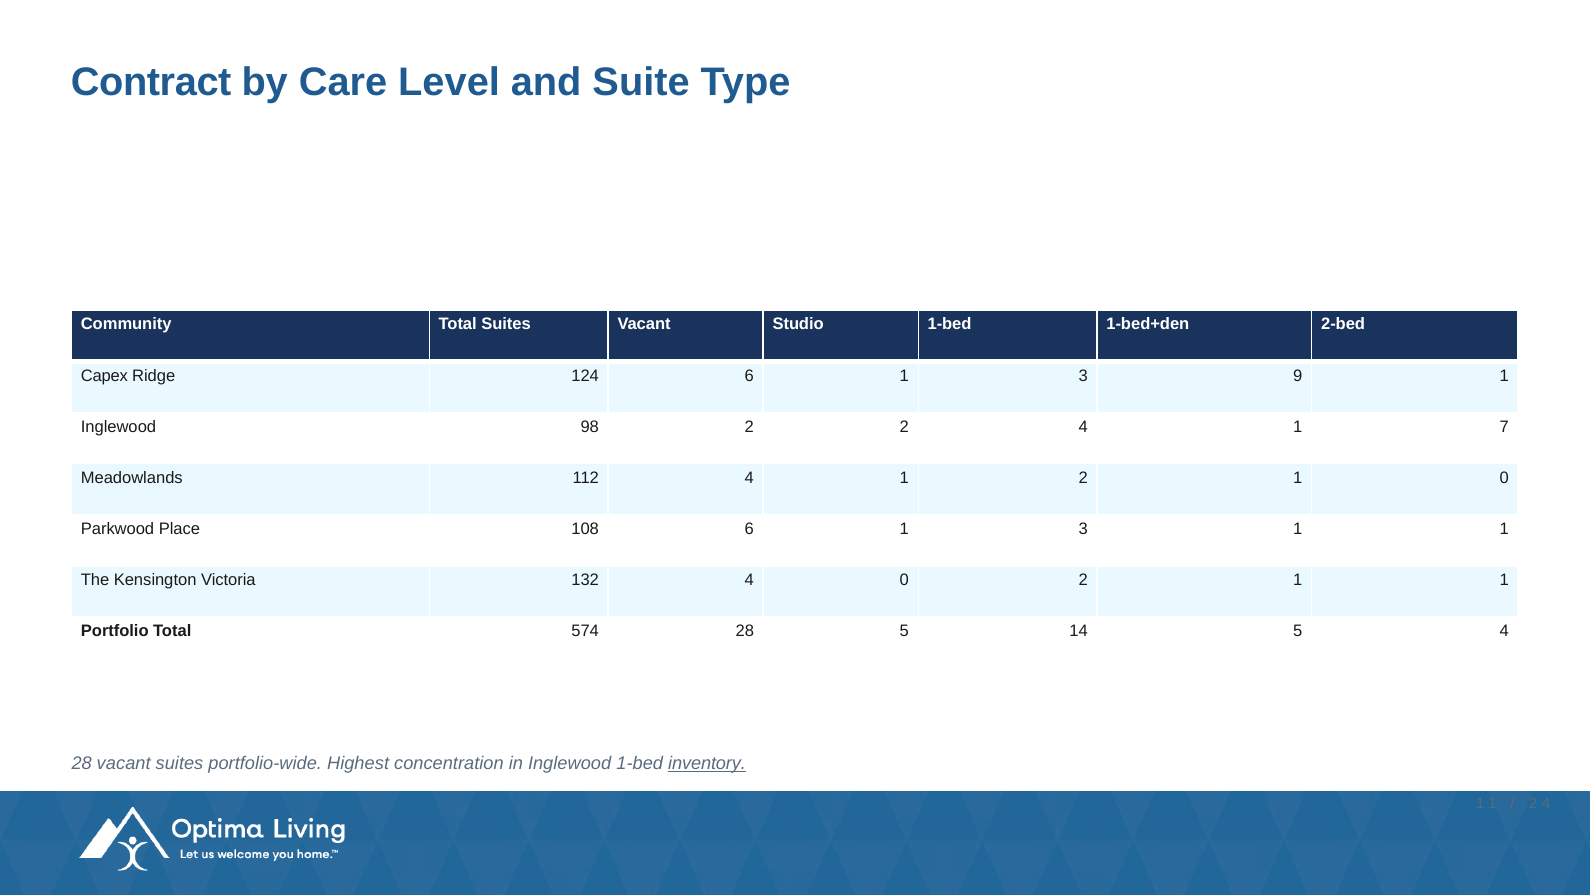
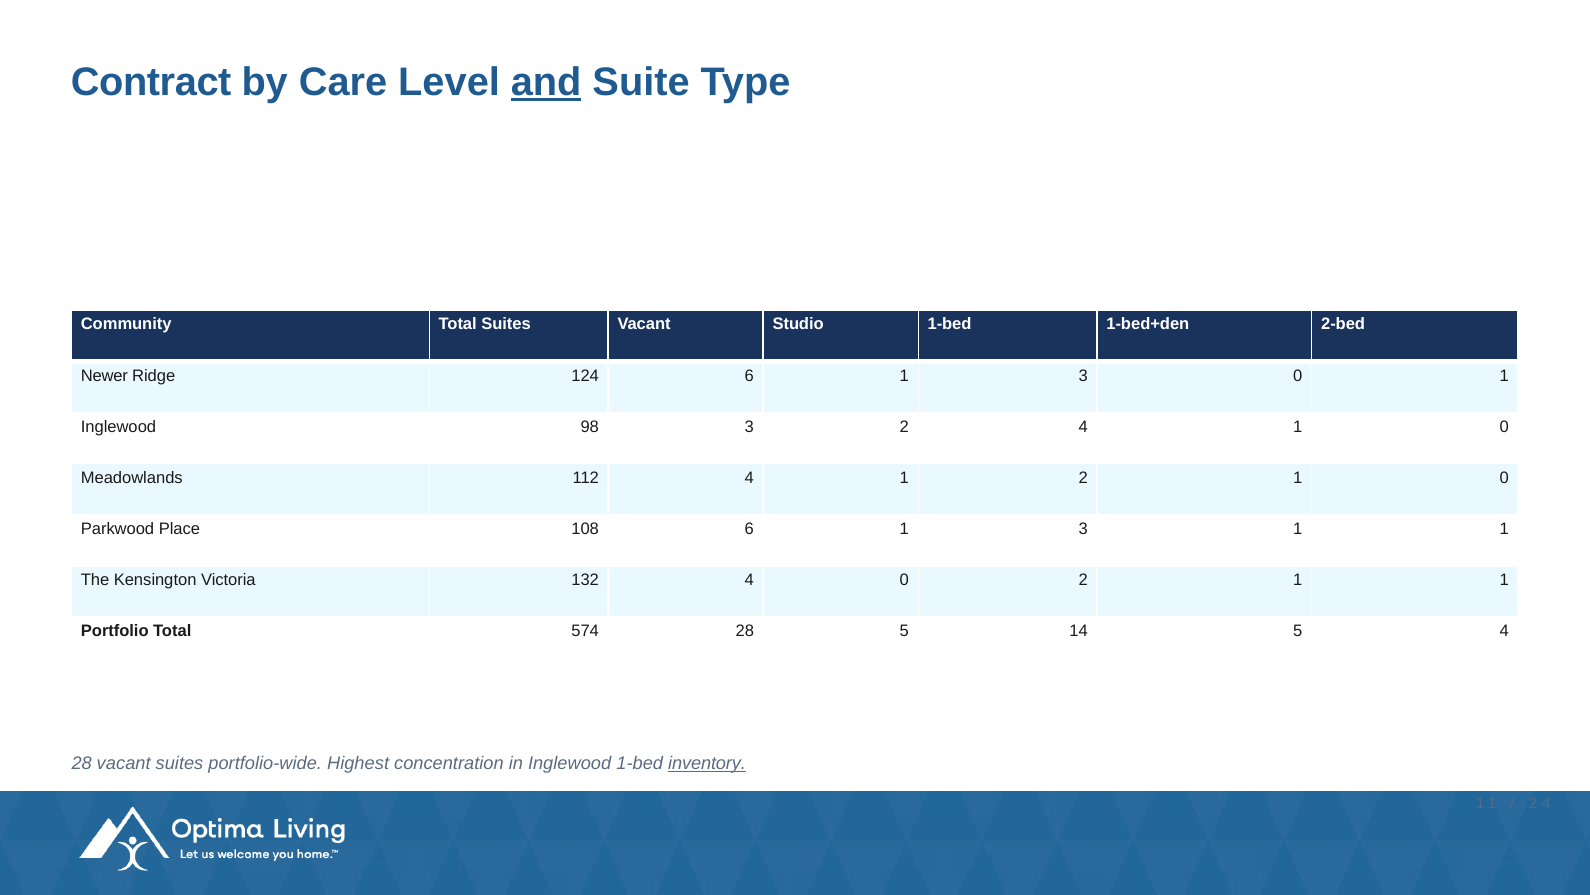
and underline: none -> present (546, 82)
Capex: Capex -> Newer (104, 375)
3 9: 9 -> 0 (1298, 375)
98 2: 2 -> 3 (749, 426)
4 1 7: 7 -> 0 (1504, 426)
